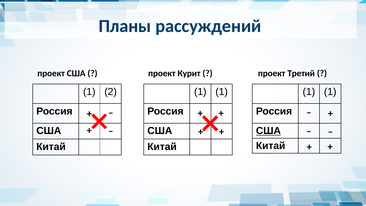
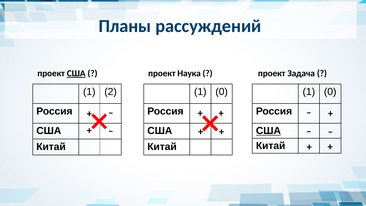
США underline: none -> present (76, 73)
Курит: Курит -> Наука (189, 73)
Третий: Третий -> Задача (301, 73)
1: 1 -> 0 (222, 92)
1: 1 -> 0 (330, 92)
